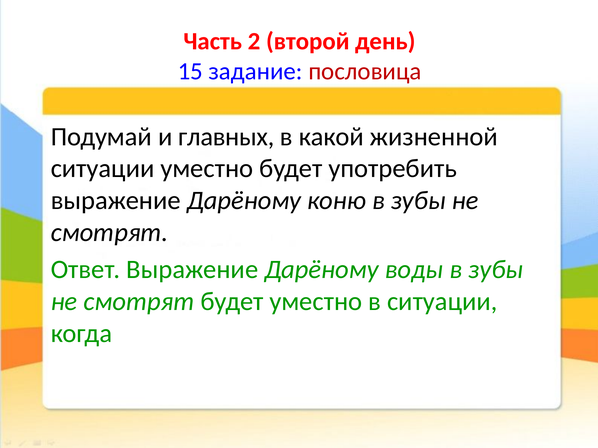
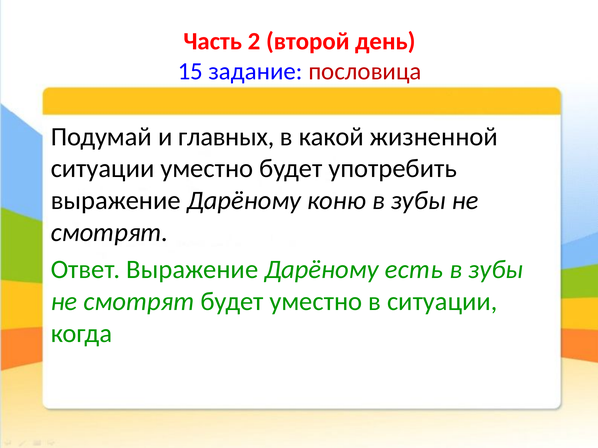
воды: воды -> есть (414, 270)
